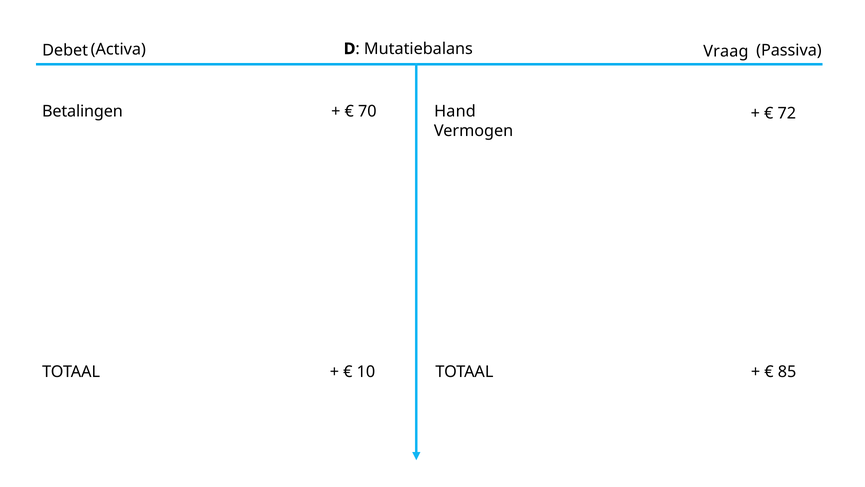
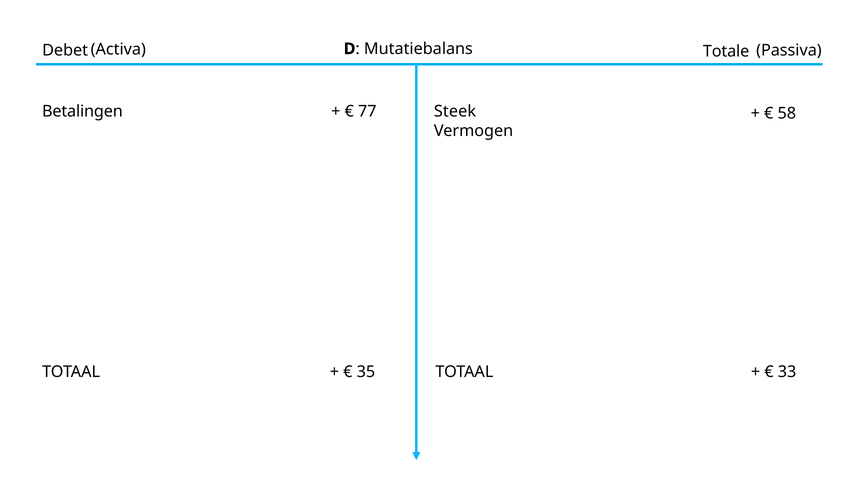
Vraag: Vraag -> Totale (726, 51)
70: 70 -> 77 (367, 111)
Hand: Hand -> Steek (455, 111)
72: 72 -> 58 (787, 113)
10: 10 -> 35 (366, 372)
85: 85 -> 33 (787, 372)
